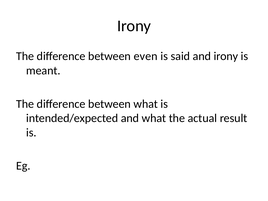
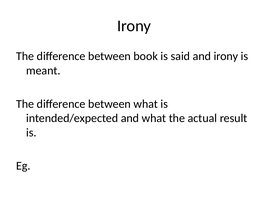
even: even -> book (146, 56)
